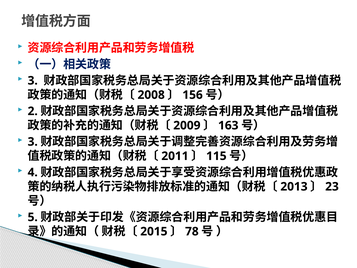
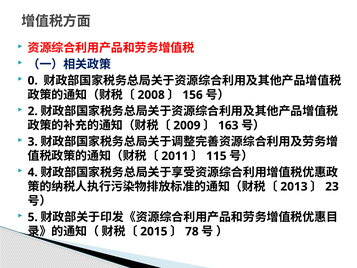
3: 3 -> 0 (33, 81)
